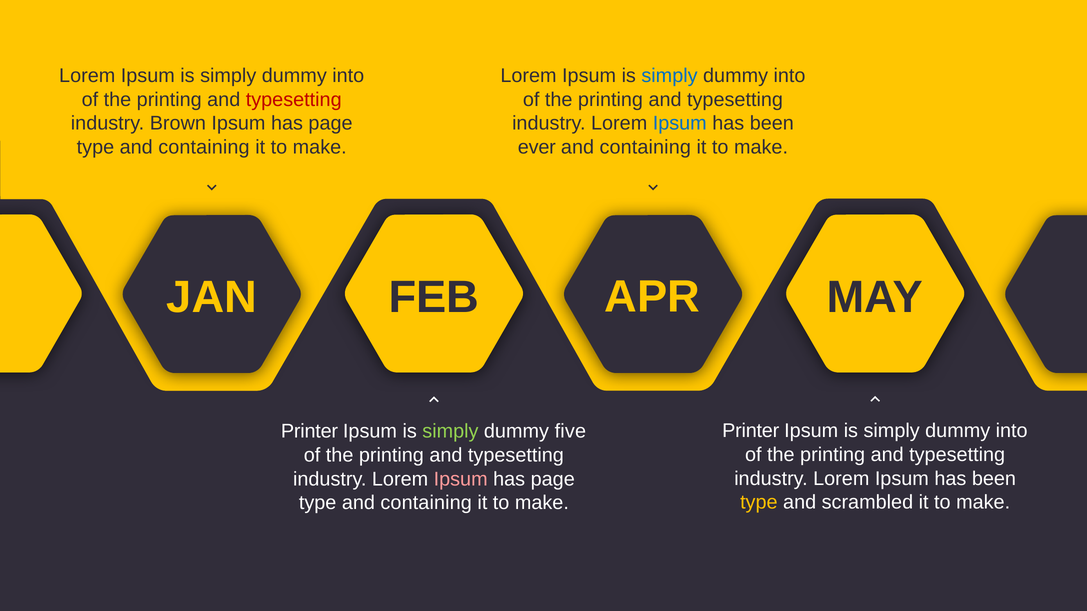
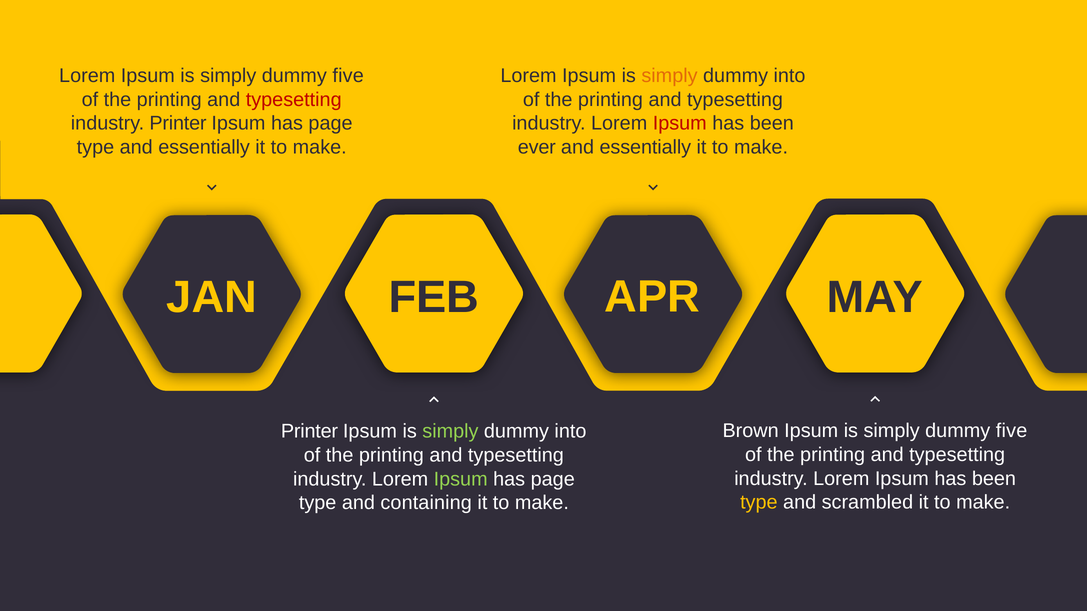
into: into -> five (348, 76)
simply colour: blue -> orange (670, 76)
industry Brown: Brown -> Printer (178, 124)
Ipsum colour: blue -> red (680, 124)
containing: containing -> essentially (204, 147)
containing: containing -> essentially (645, 147)
Printer: Printer -> Brown (751, 431)
into: into -> five (1012, 431)
five: five -> into (570, 432)
Ipsum colour: pink -> light green (461, 479)
